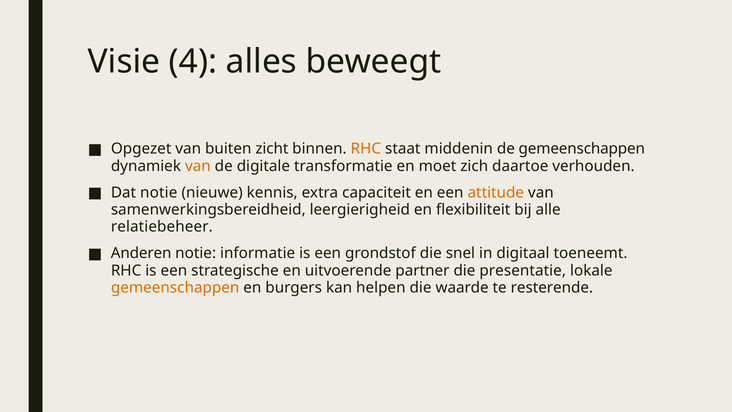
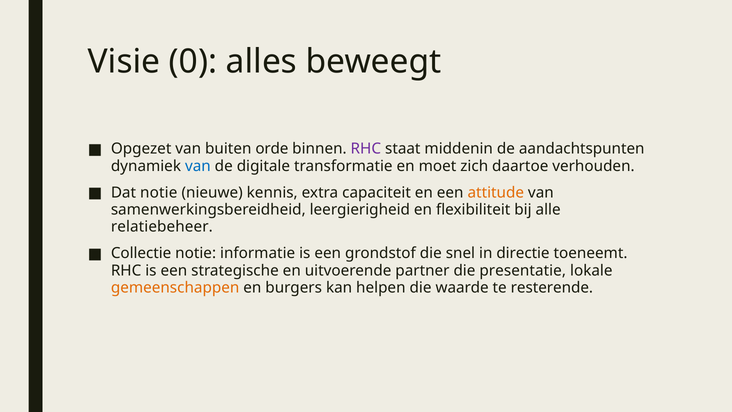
4: 4 -> 0 (193, 62)
zicht: zicht -> orde (272, 149)
RHC colour: orange -> purple (366, 149)
de gemeenschappen: gemeenschappen -> aandachtspunten (582, 149)
van colour: orange -> blue (198, 166)
Anderen: Anderen -> Collectie (141, 253)
digitaal: digitaal -> directie (523, 253)
